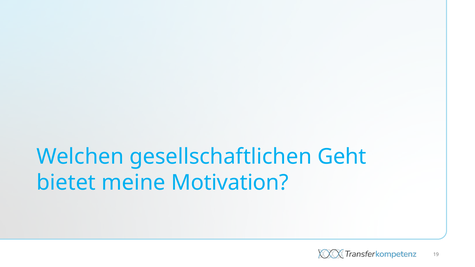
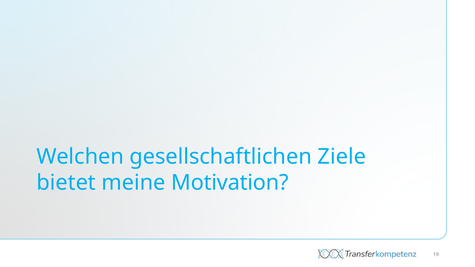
Geht: Geht -> Ziele (342, 157)
